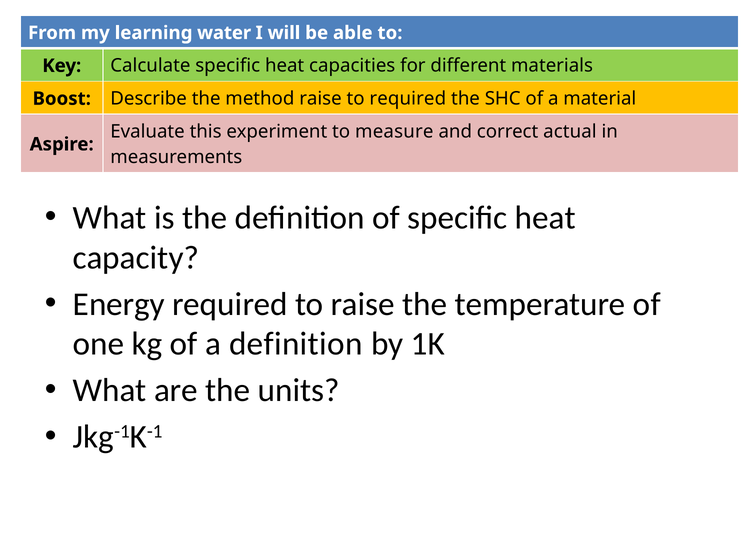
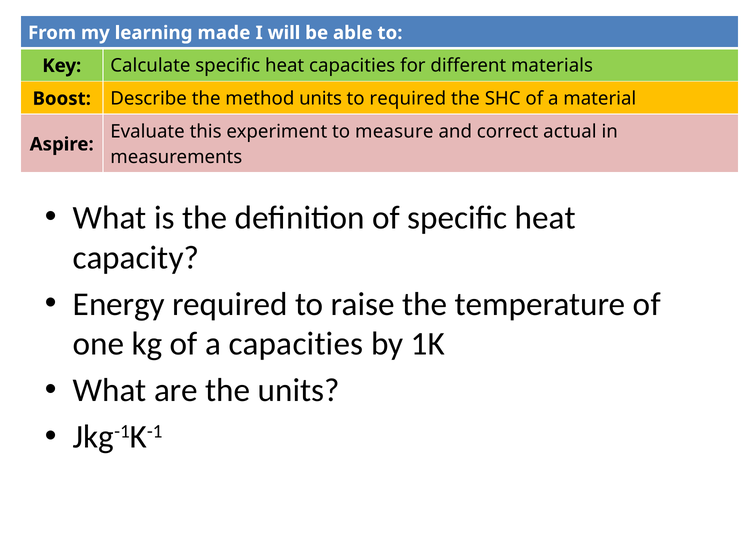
water: water -> made (224, 33)
method raise: raise -> units (321, 99)
a definition: definition -> capacities (296, 344)
